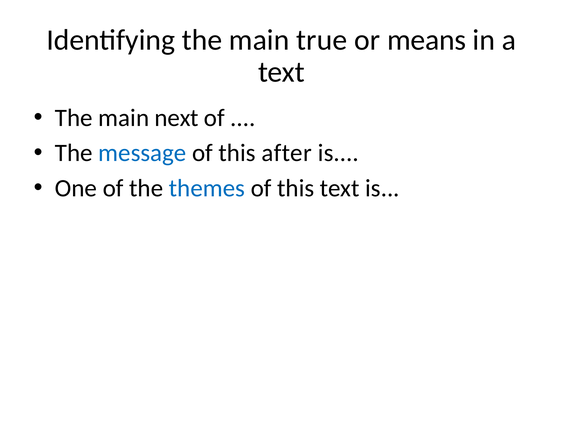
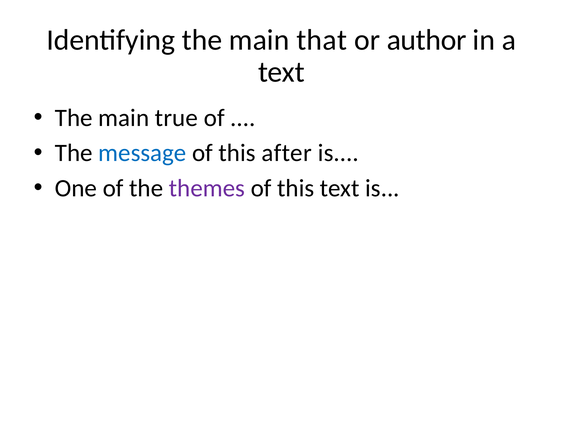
true: true -> that (322, 40)
means: means -> author (427, 40)
next: next -> true (176, 118)
themes colour: blue -> purple (207, 188)
